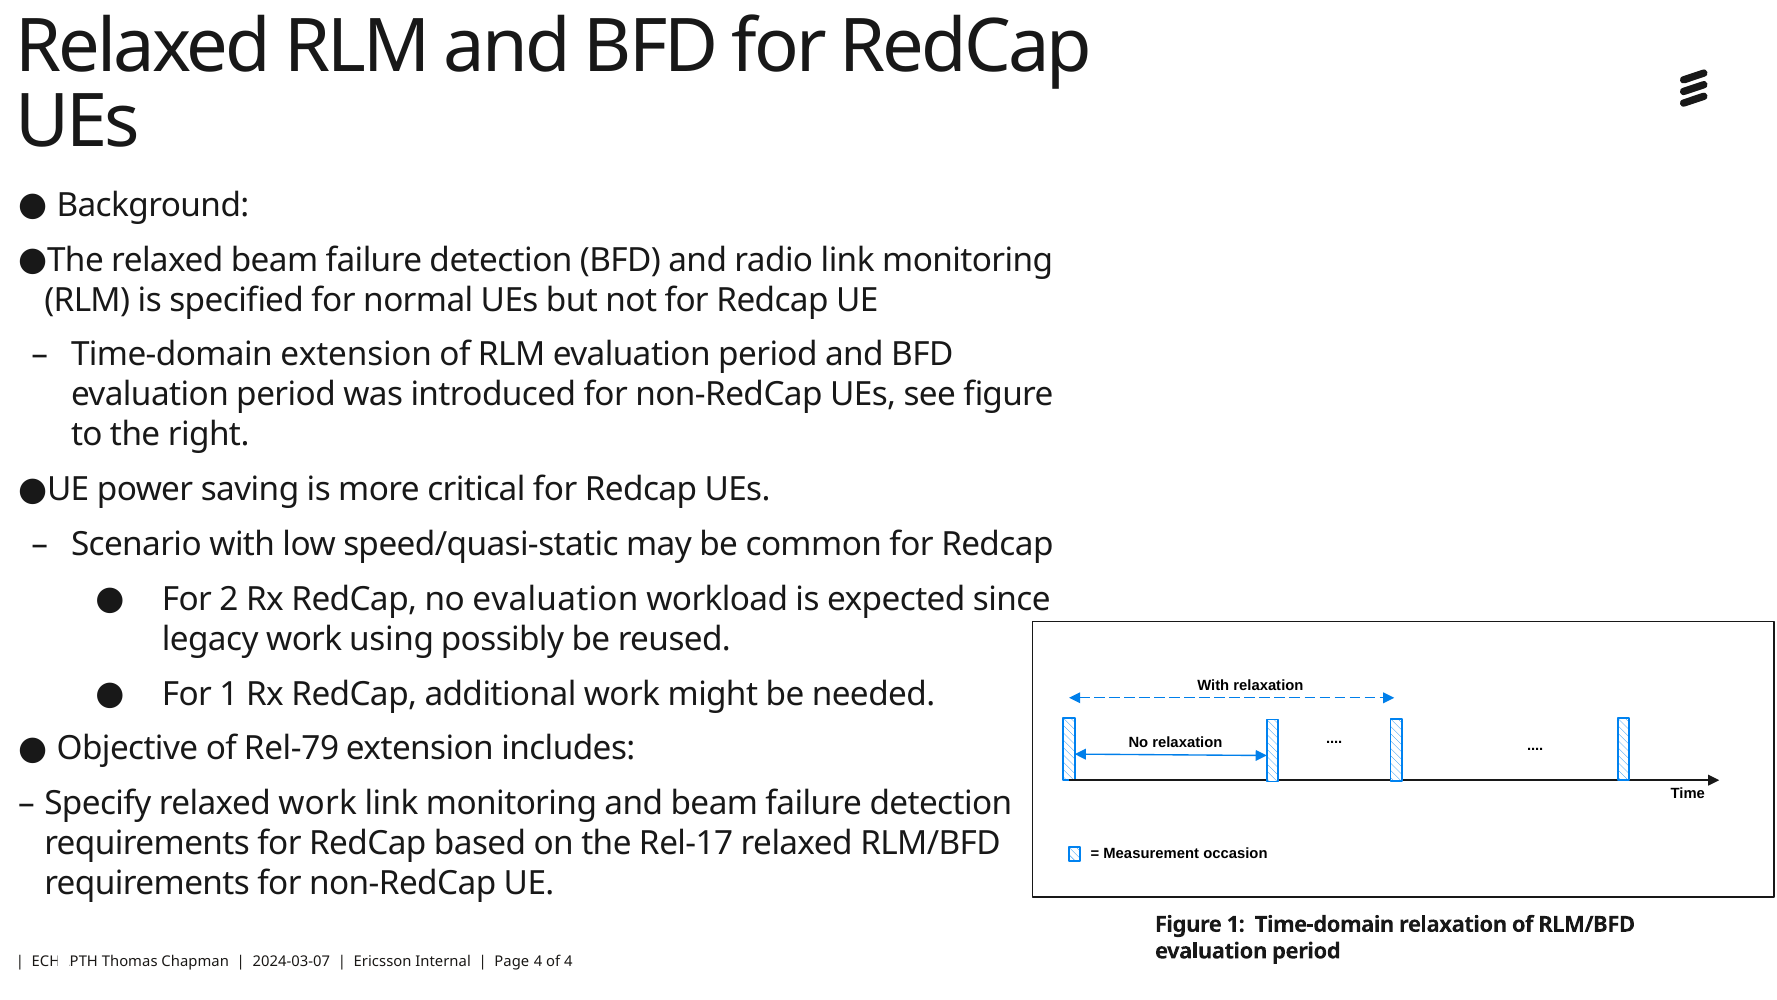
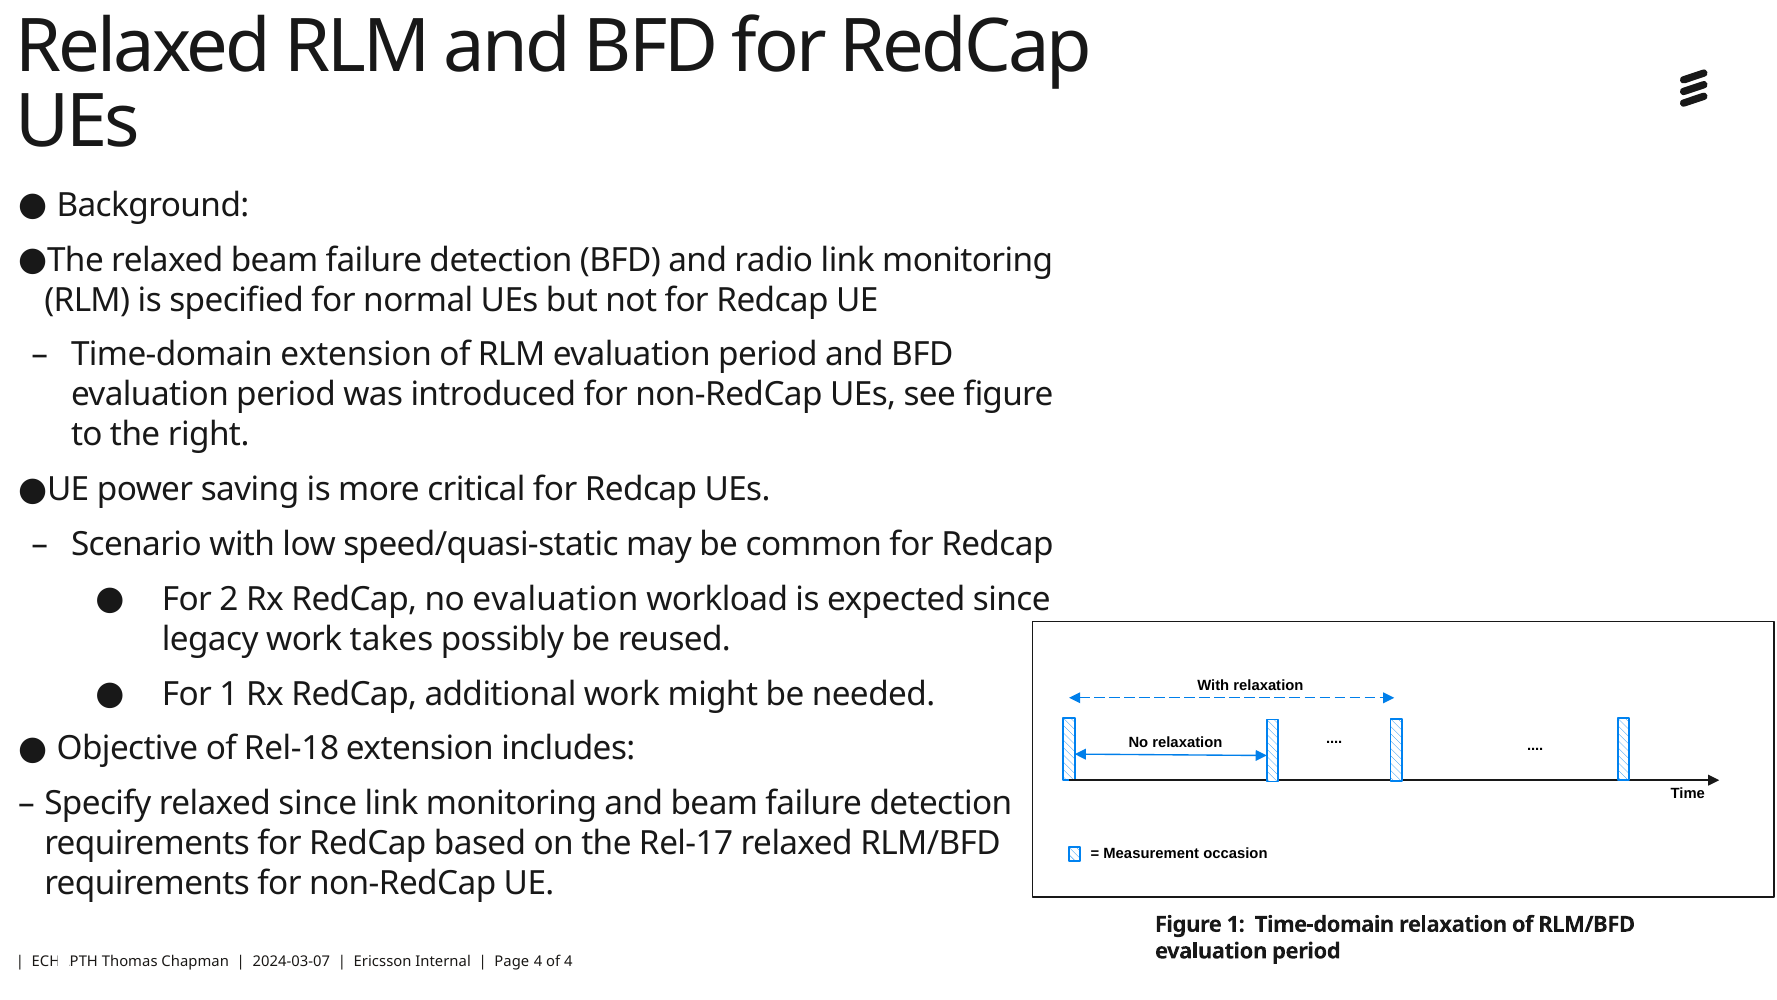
using: using -> takes (391, 639)
Rel-79: Rel-79 -> Rel-18 (292, 749)
relaxed work: work -> since (318, 803)
